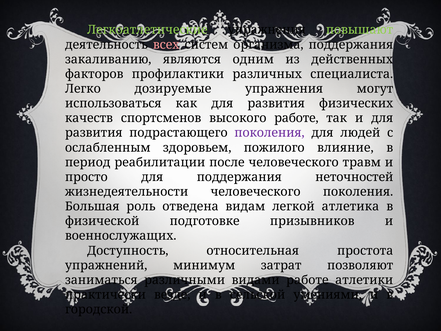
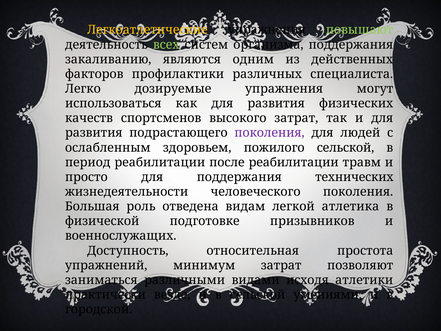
Легкоатлетические colour: light green -> yellow (147, 30)
всех colour: pink -> light green (166, 45)
высокого работе: работе -> затрат (296, 118)
пожилого влияние: влияние -> сельской (346, 148)
после человеческого: человеческого -> реабилитации (294, 162)
неточностей: неточностей -> технических (354, 177)
видами работе: работе -> исходя (307, 280)
